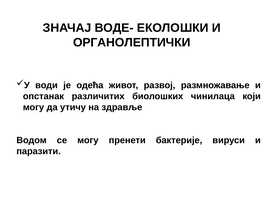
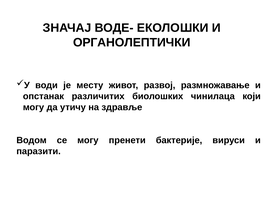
одећа: одећа -> месту (90, 85)
